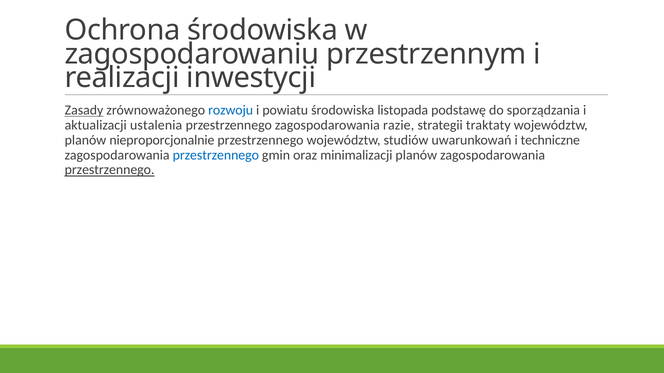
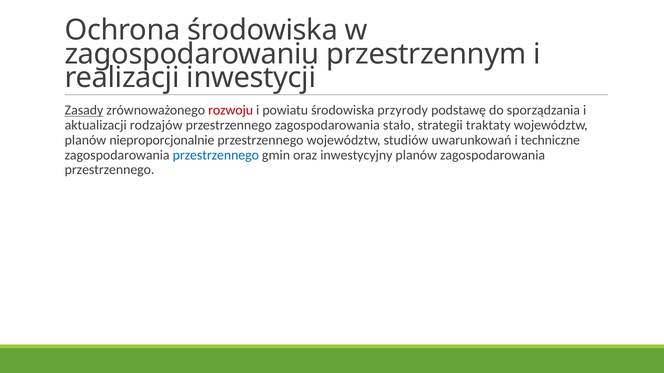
rozwoju colour: blue -> red (231, 110)
listopada: listopada -> przyrody (403, 110)
ustalenia: ustalenia -> rodzajów (156, 125)
razie: razie -> stało (399, 125)
minimalizacji: minimalizacji -> inwestycyjny (356, 155)
przestrzennego underline: present -> none (110, 170)
